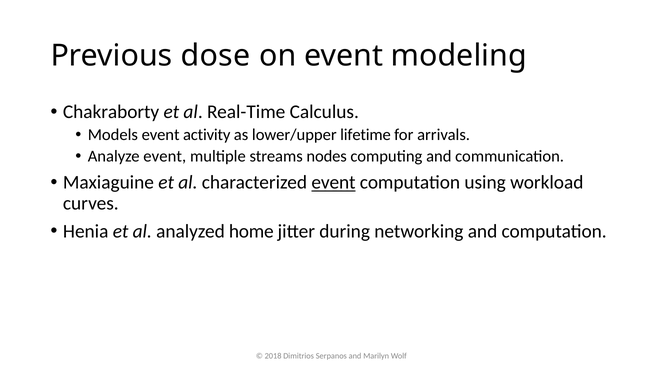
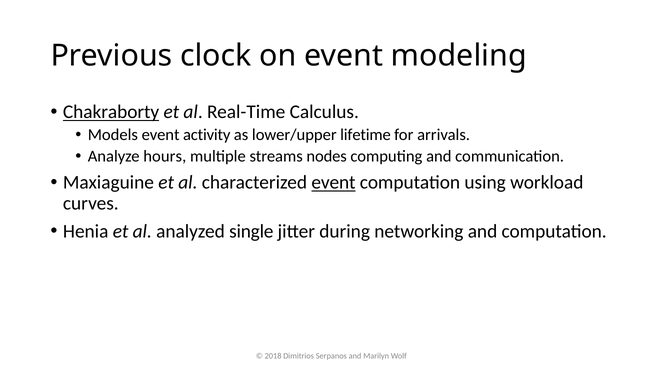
dose: dose -> clock (216, 56)
Chakraborty underline: none -> present (111, 112)
Analyze event: event -> hours (165, 156)
home: home -> single (251, 231)
